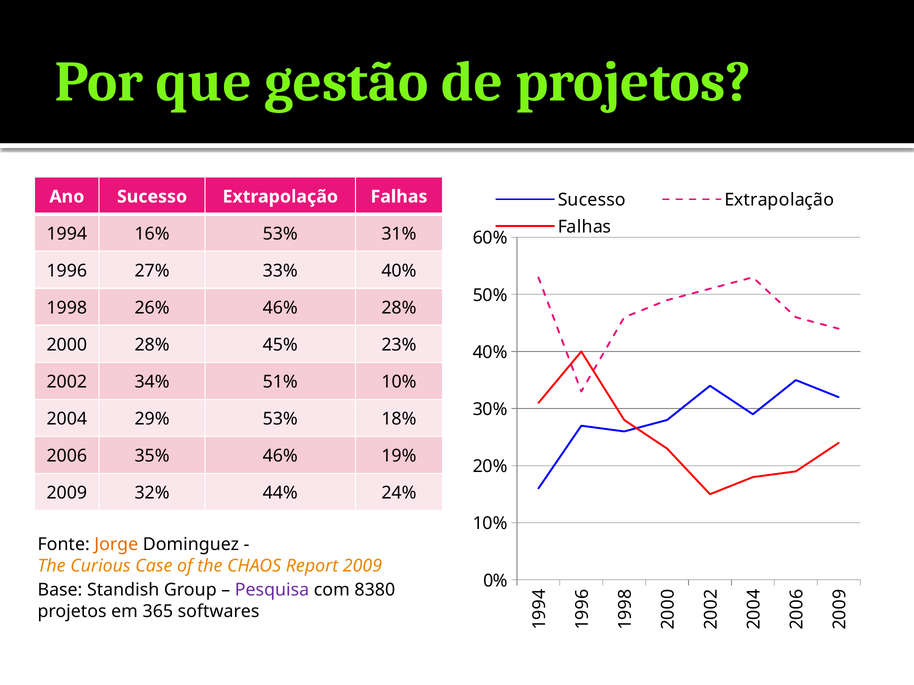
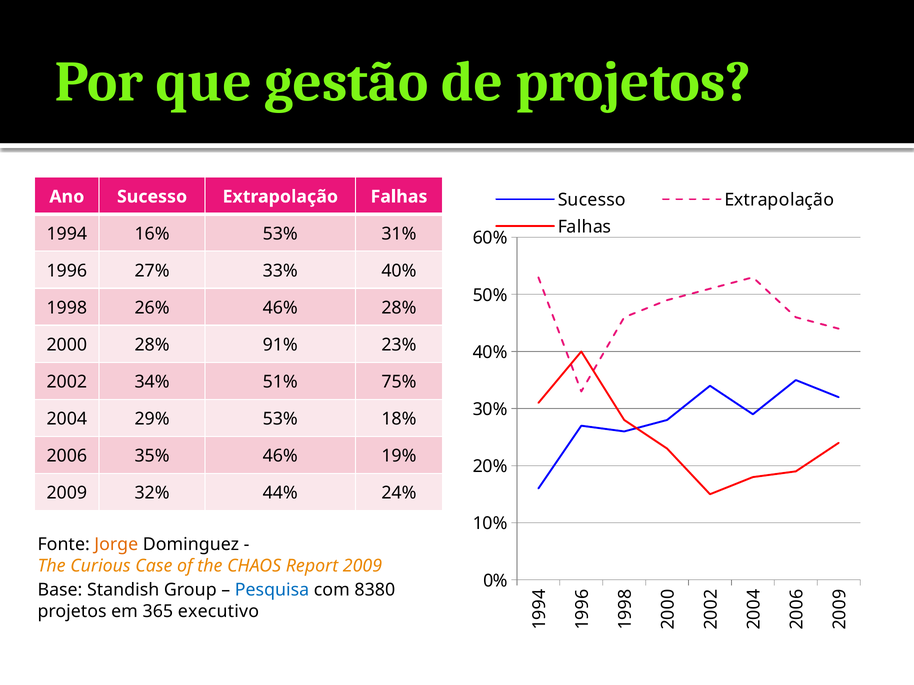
45%: 45% -> 91% (280, 345)
51% 10%: 10% -> 75% (399, 382)
Pesquisa colour: purple -> blue (272, 590)
softwares: softwares -> executivo (218, 612)
